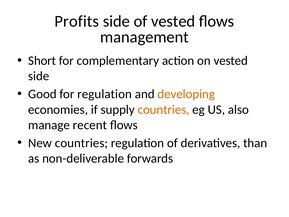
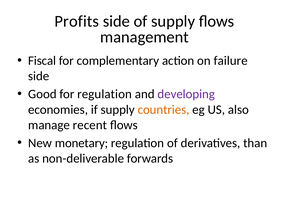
of vested: vested -> supply (173, 21)
Short: Short -> Fiscal (42, 61)
on vested: vested -> failure (231, 61)
developing colour: orange -> purple (186, 94)
New countries: countries -> monetary (82, 143)
